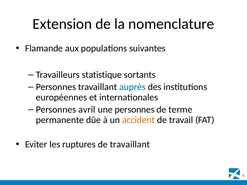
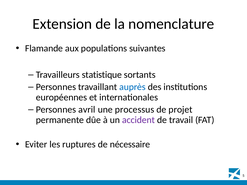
une personnes: personnes -> processus (135, 110)
terme: terme -> projet (181, 110)
accident colour: orange -> purple (139, 120)
de travaillant: travaillant -> nécessaire (130, 145)
